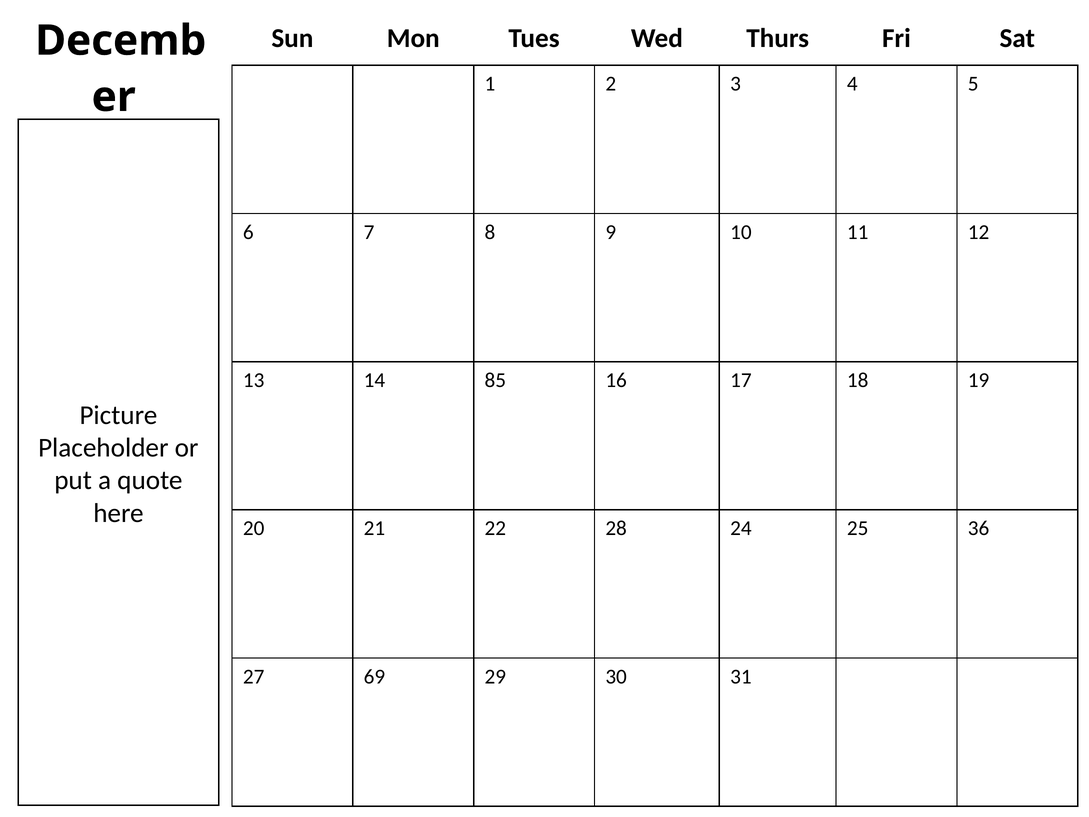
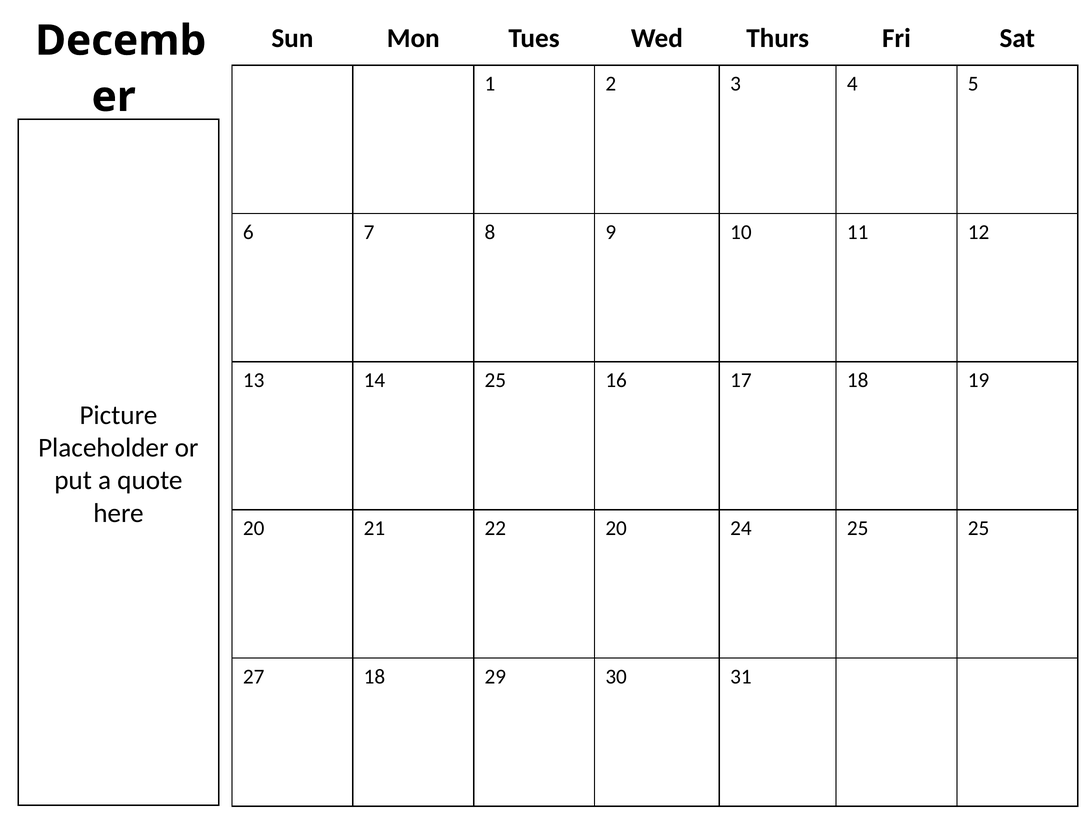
14 85: 85 -> 25 (495, 380)
22 28: 28 -> 20 (616, 528)
25 36: 36 -> 25 (979, 528)
27 69: 69 -> 18 (374, 676)
